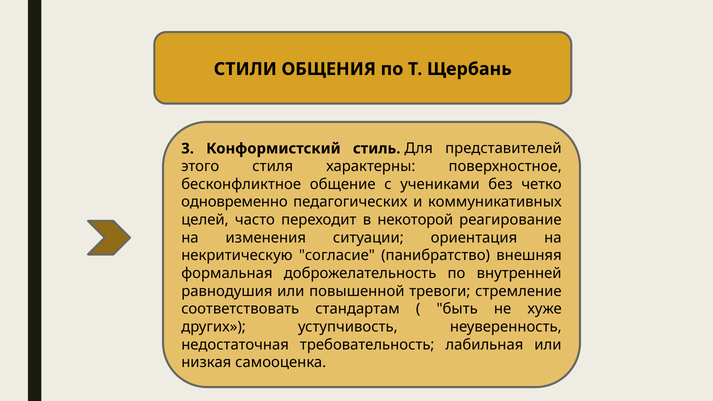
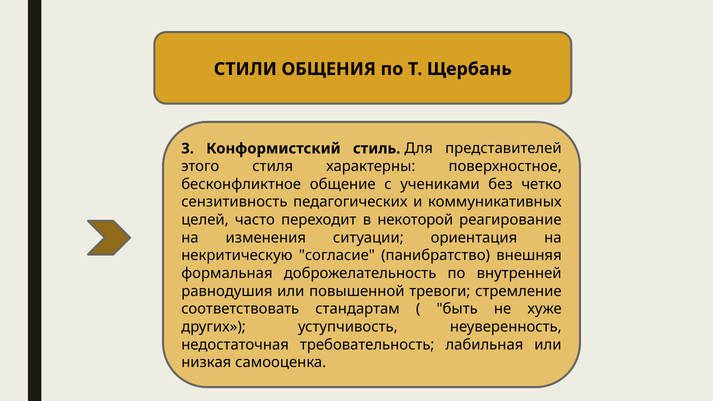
одновременно: одновременно -> сензитивность (234, 202)
